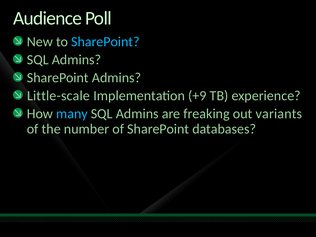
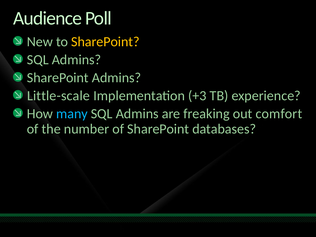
SharePoint colour: light blue -> yellow (105, 42)
+9: +9 -> +3 (197, 96)
variants: variants -> comfort (279, 114)
